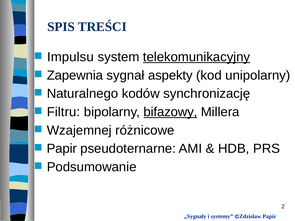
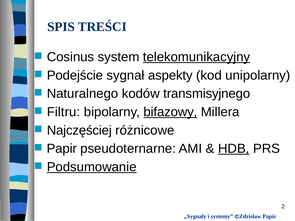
Impulsu: Impulsu -> Cosinus (70, 57)
Zapewnia: Zapewnia -> Podejście (75, 75)
synchronizację: synchronizację -> transmisyjnego (207, 94)
Wzajemnej: Wzajemnej -> Najczęściej (79, 130)
HDB underline: none -> present (234, 149)
Podsumowanie underline: none -> present (92, 167)
